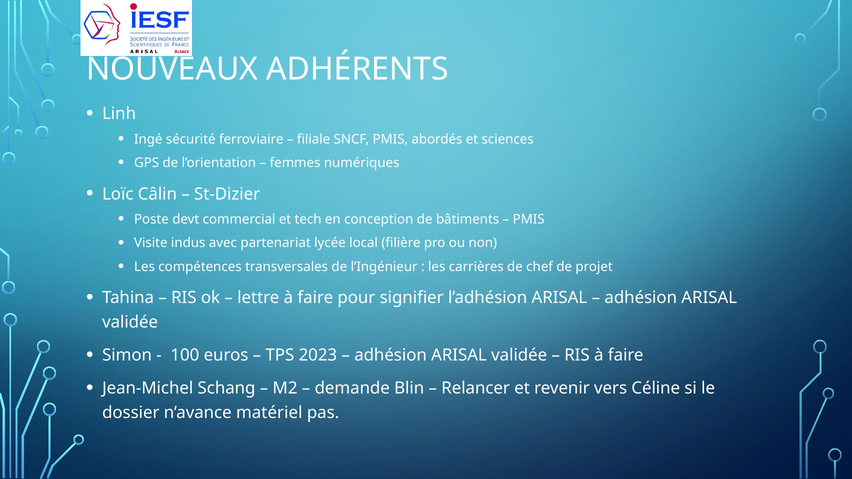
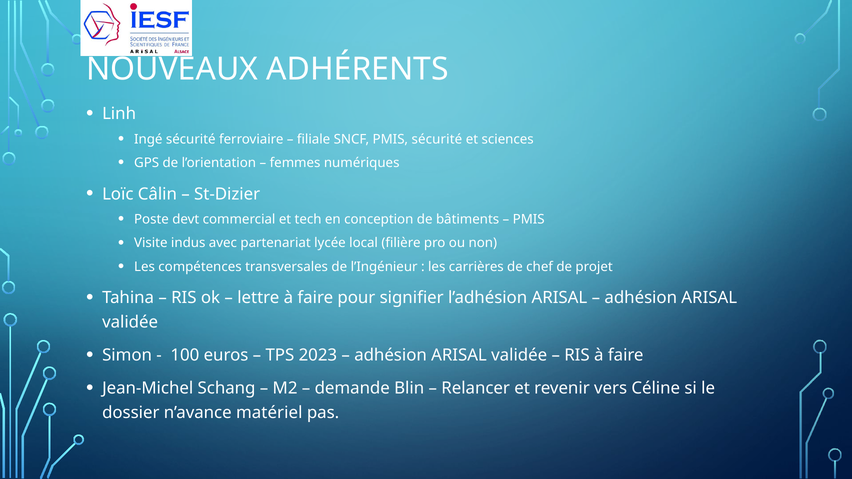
PMIS abordés: abordés -> sécurité (437, 139)
